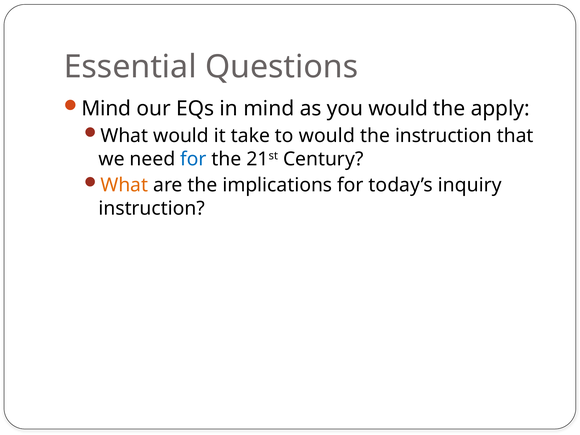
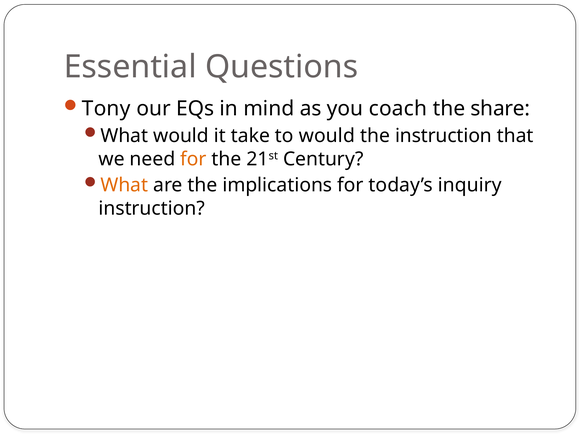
Mind: Mind -> Tony (106, 109)
you would: would -> coach (398, 109)
apply: apply -> share (500, 109)
for colour: blue -> orange (193, 159)
